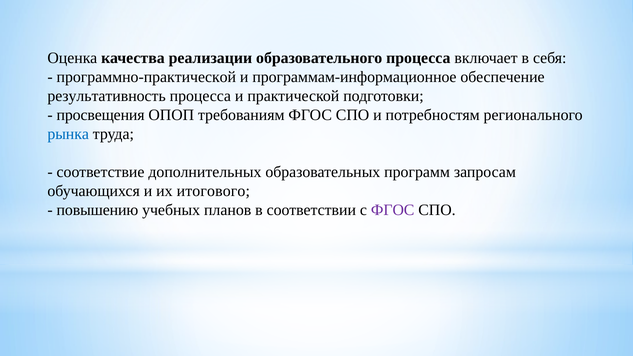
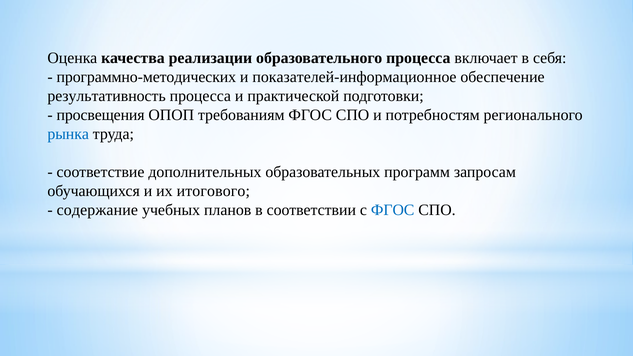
программно-практической: программно-практической -> программно-методических (146, 77)
программам-информационное: программам-информационное -> показателей-информационное (354, 77)
повышению: повышению -> содержание (97, 210)
ФГОС colour: purple -> blue (393, 210)
